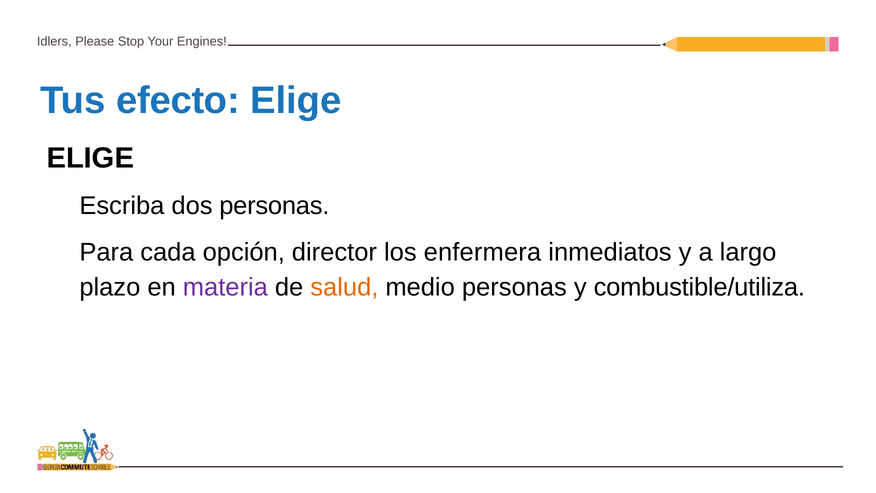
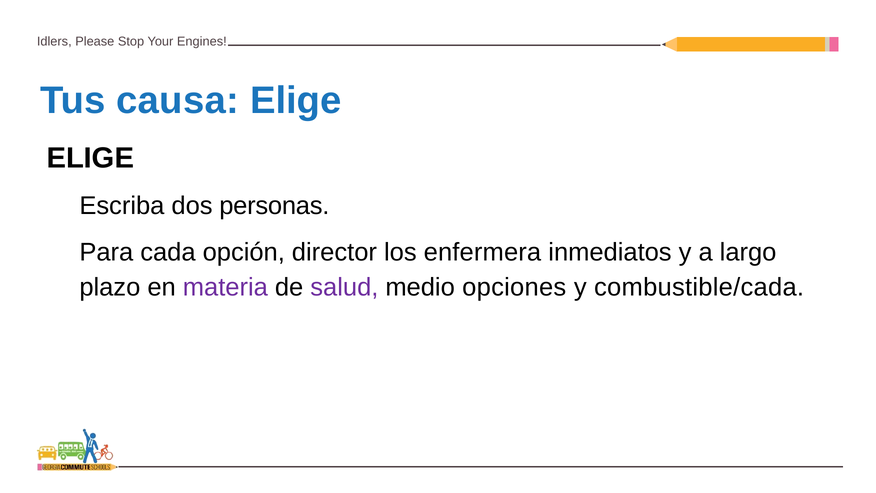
efecto: efecto -> causa (178, 100)
salud colour: orange -> purple (344, 287)
medio personas: personas -> opciones (514, 287)
combustible/utiliza: combustible/utiliza -> combustible/cada (699, 287)
